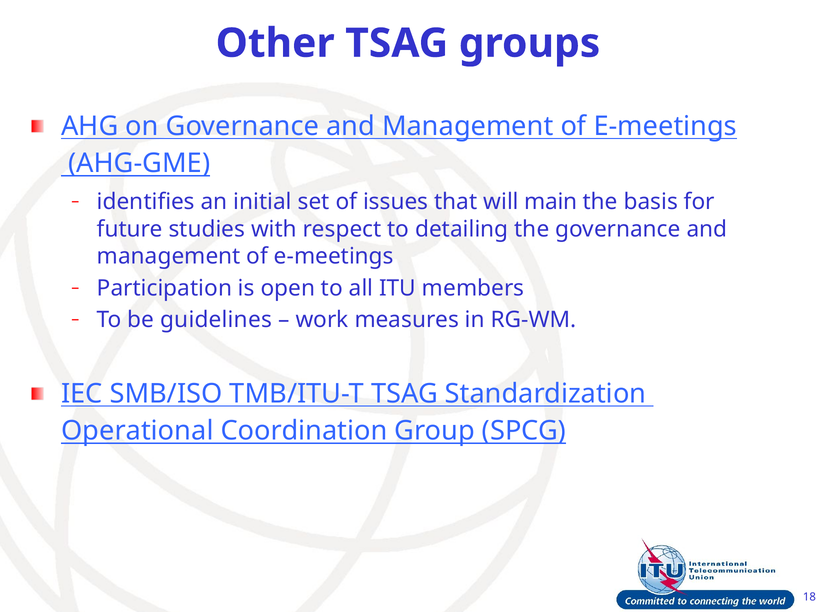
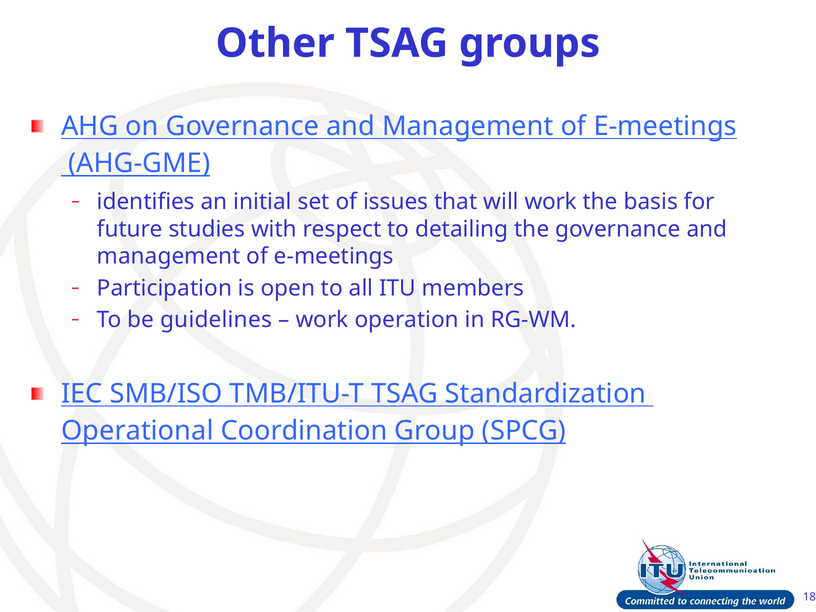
will main: main -> work (551, 202)
measures: measures -> operation (407, 320)
